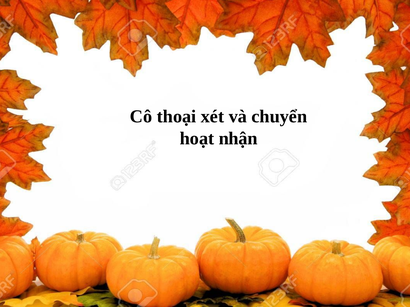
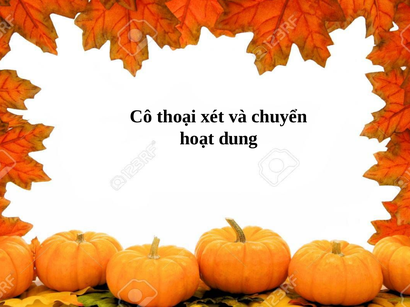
nhận: nhận -> dung (238, 139)
